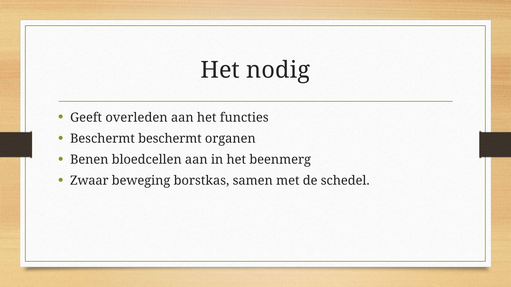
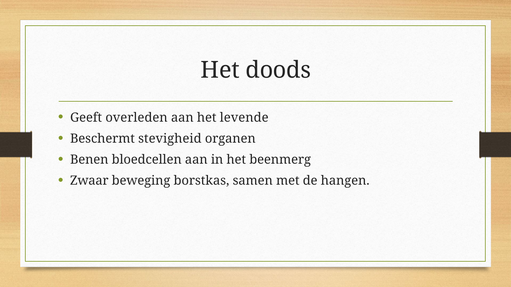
nodig: nodig -> doods (278, 70)
functies: functies -> levende (244, 118)
Beschermt beschermt: beschermt -> stevigheid (170, 139)
schedel: schedel -> hangen (345, 181)
